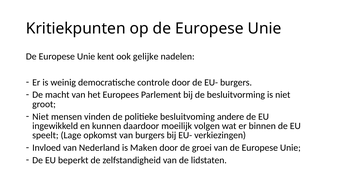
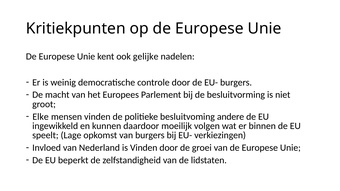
Niet: Niet -> Elke (41, 117)
is Maken: Maken -> Vinden (144, 148)
